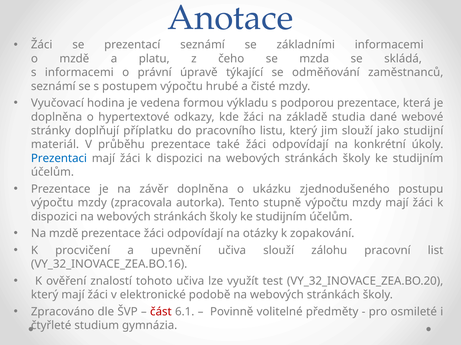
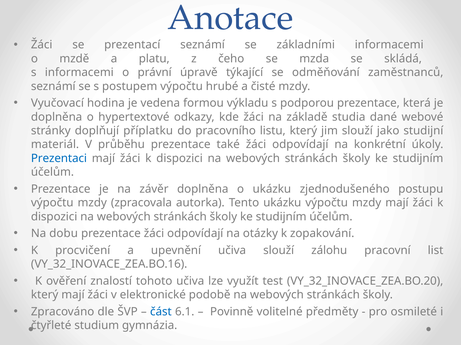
Tento stupně: stupně -> ukázku (282, 203)
Na mzdě: mzdě -> dobu (64, 234)
část colour: red -> blue (161, 312)
